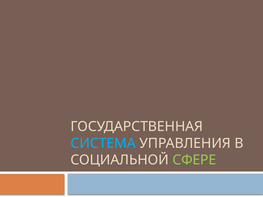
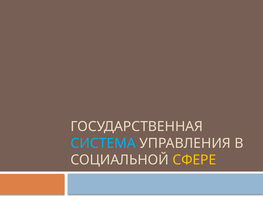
СФЕРЕ colour: light green -> yellow (194, 160)
